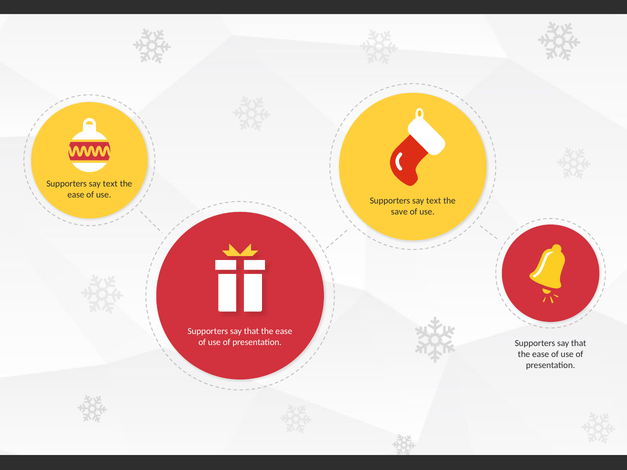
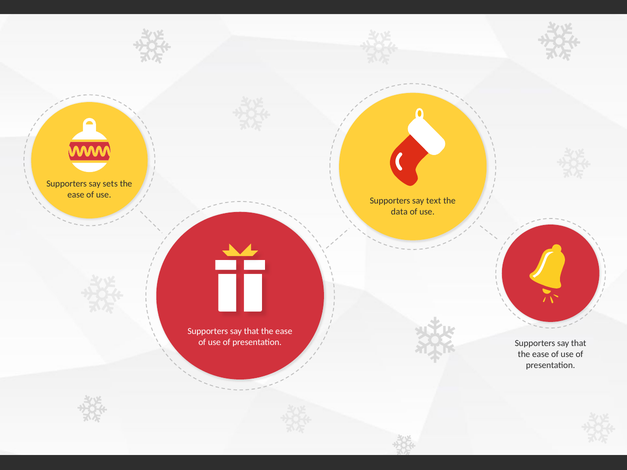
text: text -> sets (110, 184)
save: save -> data (399, 212)
